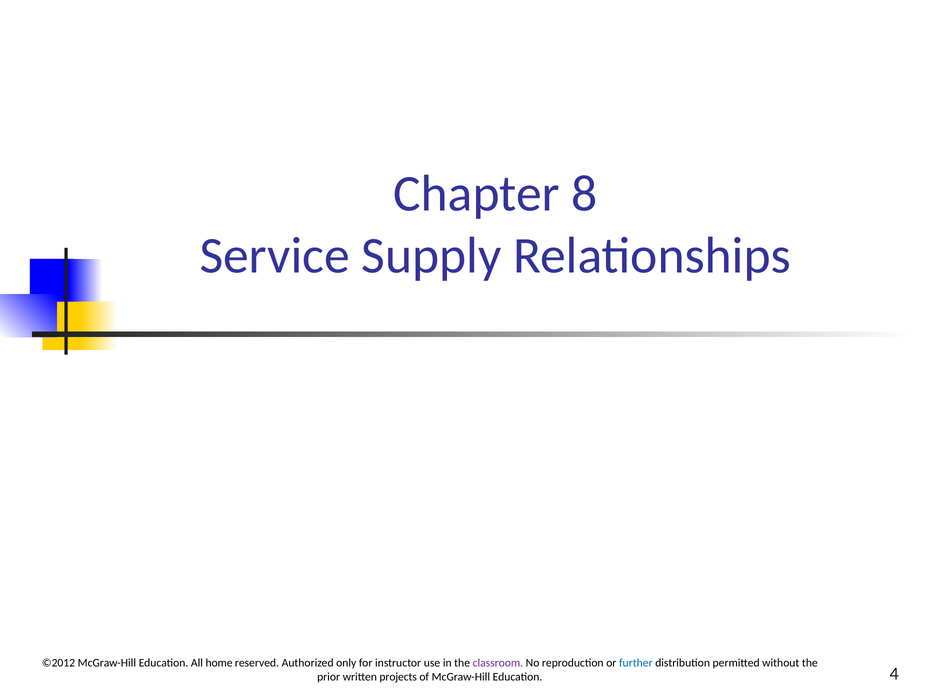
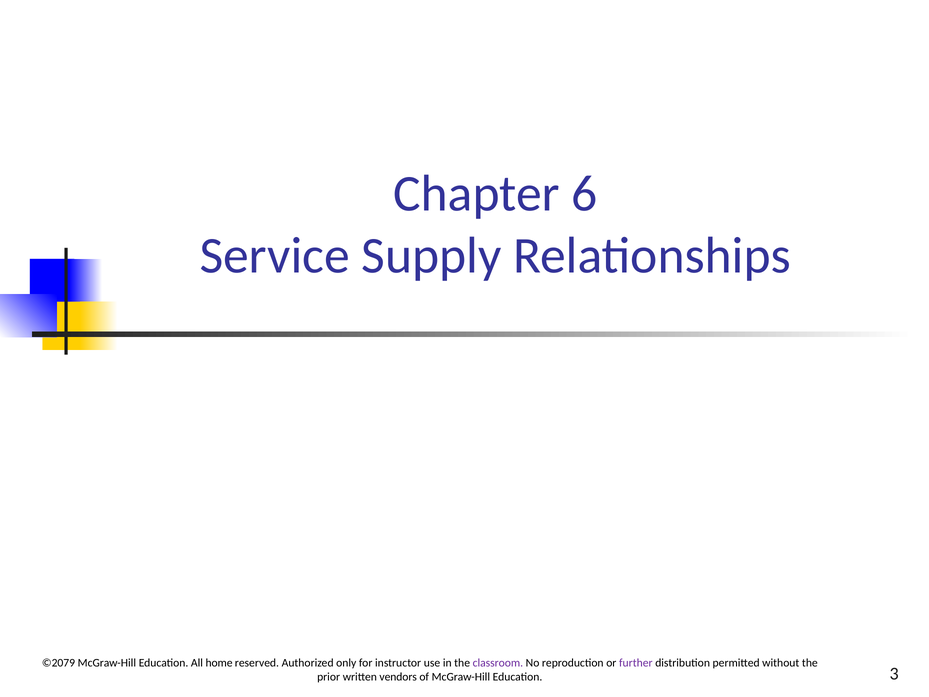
8: 8 -> 6 (584, 193)
©2012: ©2012 -> ©2079 (59, 663)
further colour: blue -> purple (636, 663)
projects: projects -> vendors (398, 677)
4: 4 -> 3 (894, 674)
